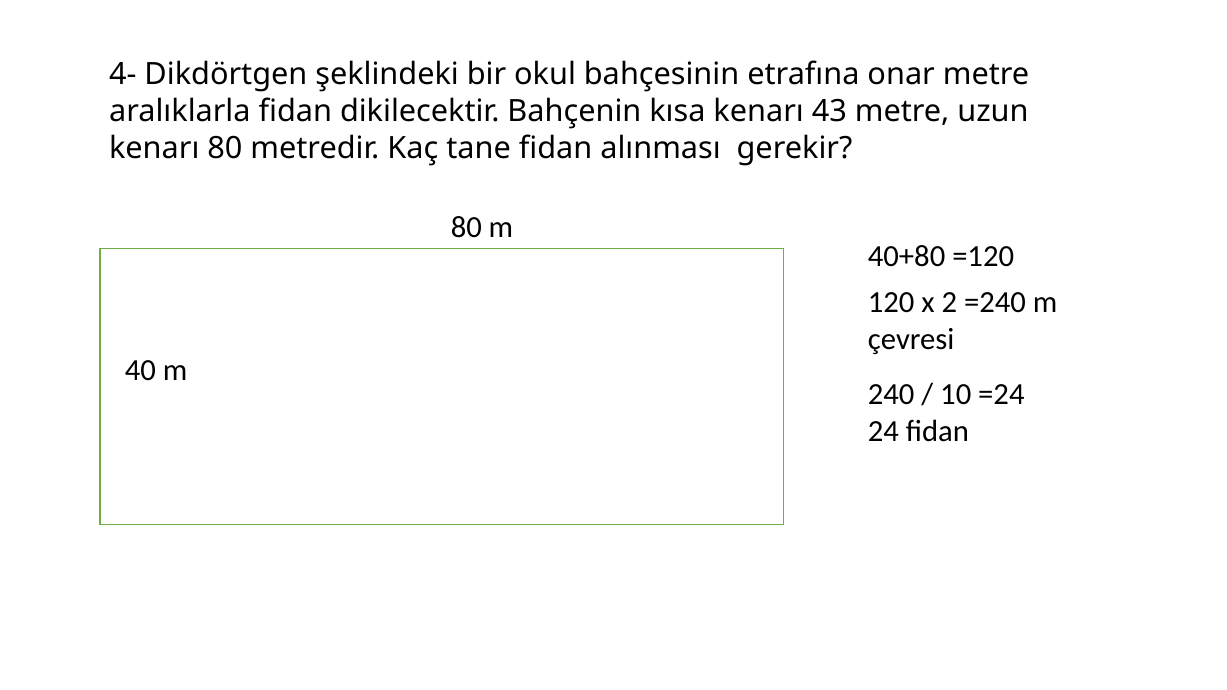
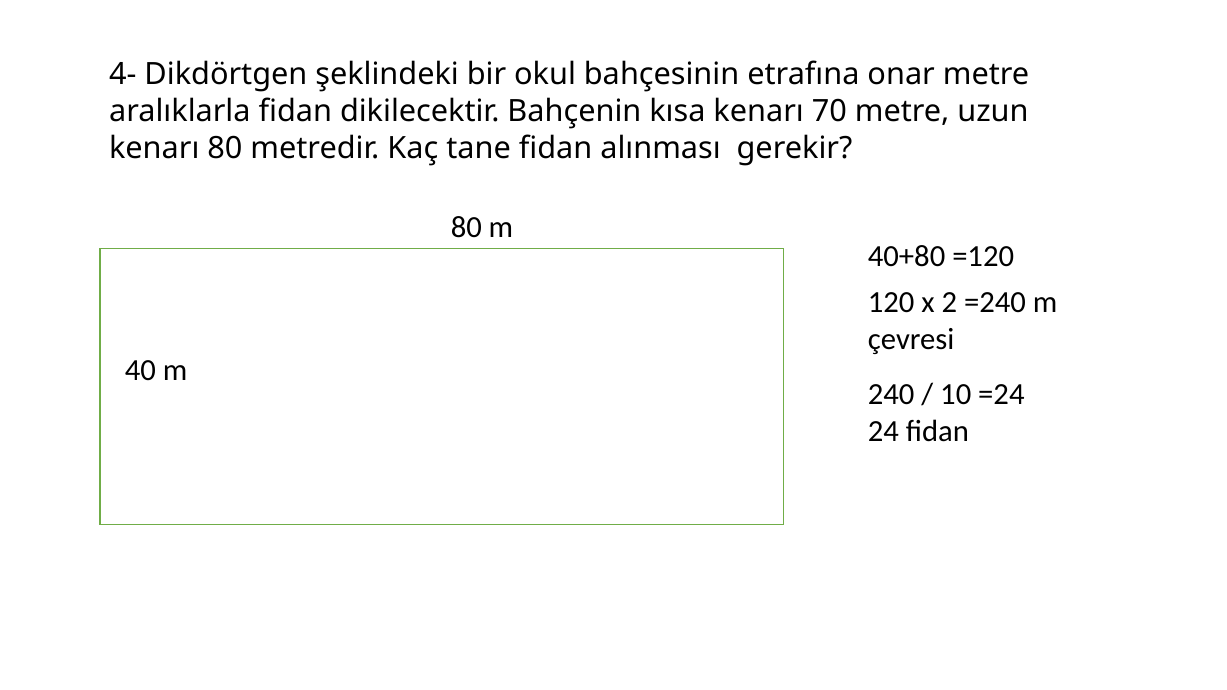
43: 43 -> 70 (829, 111)
